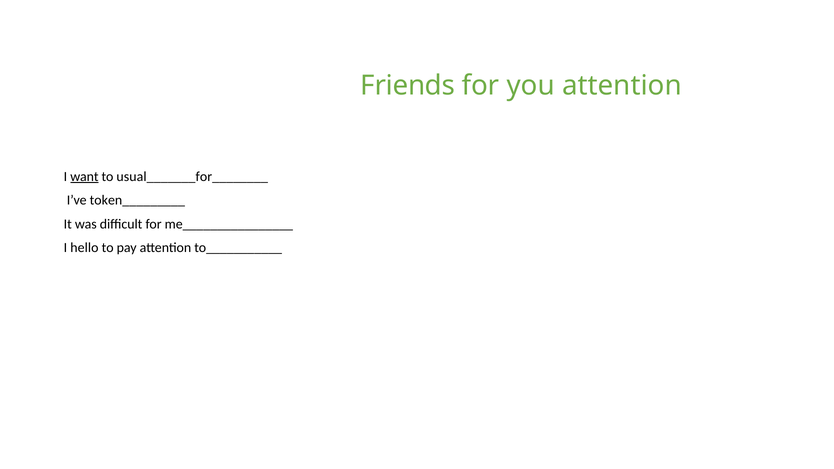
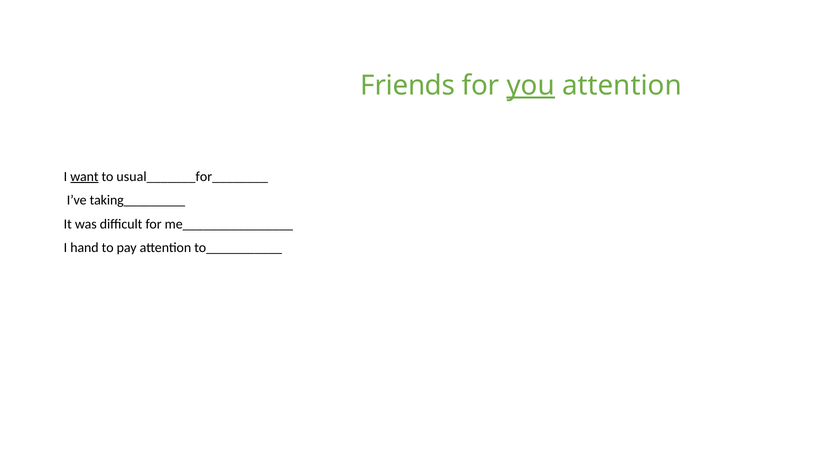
you underline: none -> present (531, 86)
token_________: token_________ -> taking_________ (137, 200)
hello: hello -> hand (84, 248)
